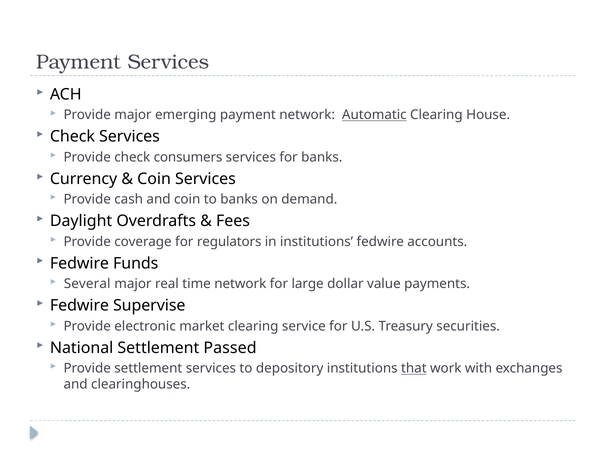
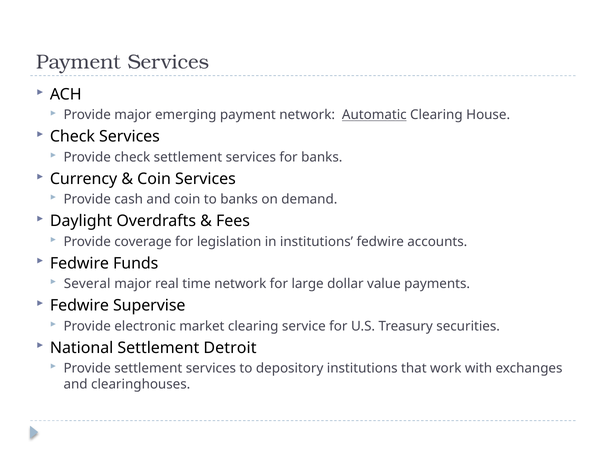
check consumers: consumers -> settlement (188, 157)
regulators: regulators -> legislation (229, 242)
Passed: Passed -> Detroit (230, 348)
that underline: present -> none (414, 369)
